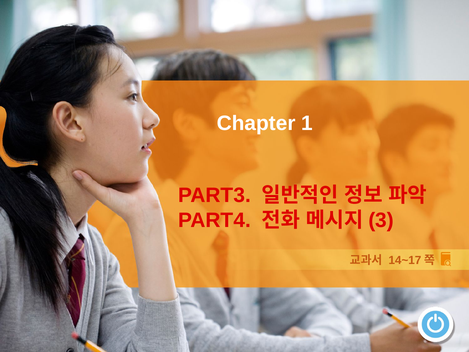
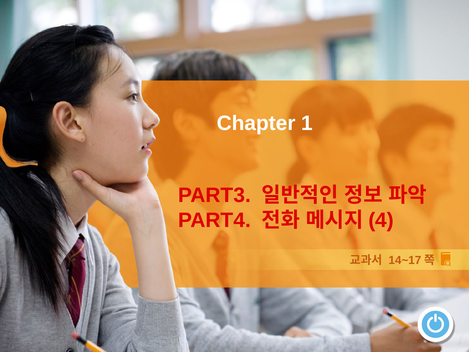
3: 3 -> 4 (381, 220)
